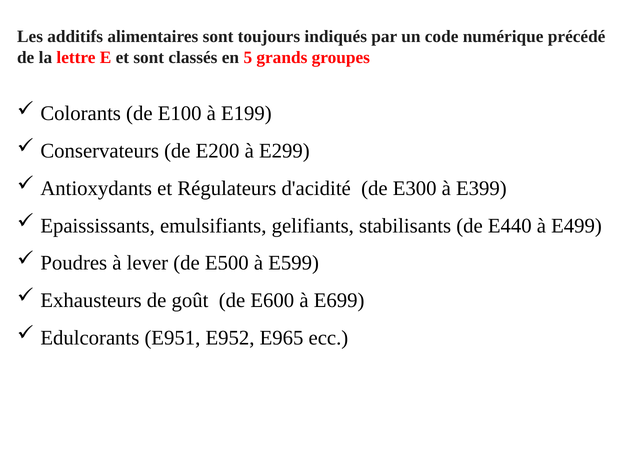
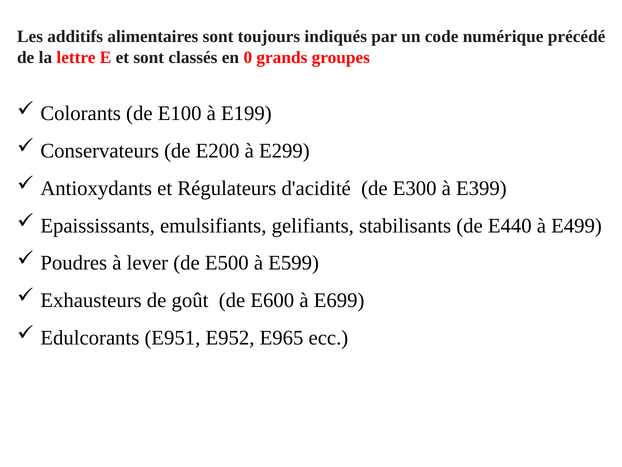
5: 5 -> 0 (248, 57)
